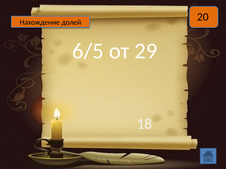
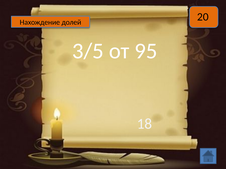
6/5: 6/5 -> 3/5 (88, 51)
29: 29 -> 95 (146, 51)
